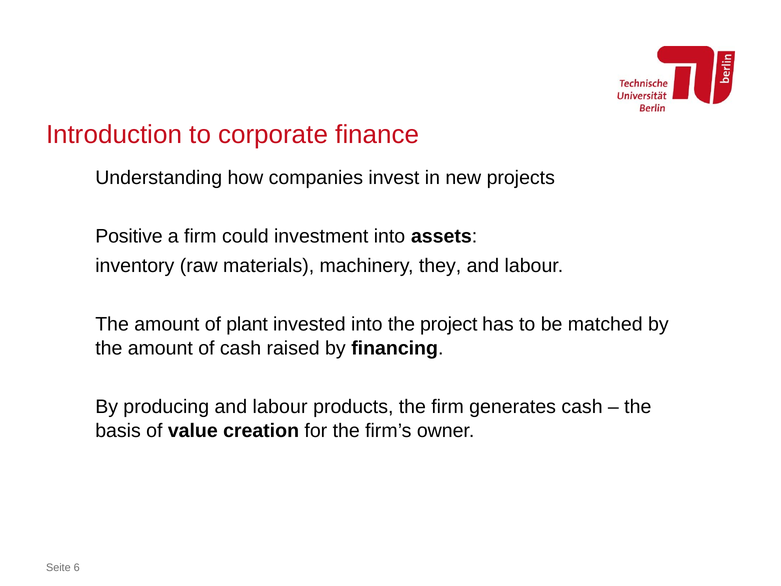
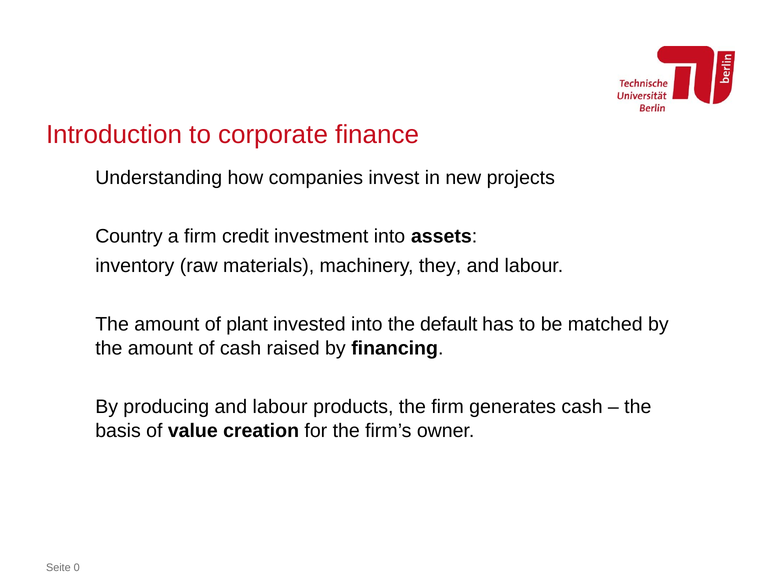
Positive: Positive -> Country (129, 236)
could: could -> credit (245, 236)
project: project -> default (449, 324)
6: 6 -> 0 (77, 567)
